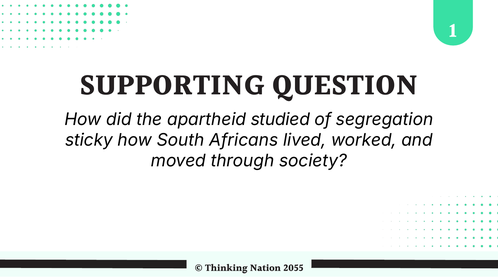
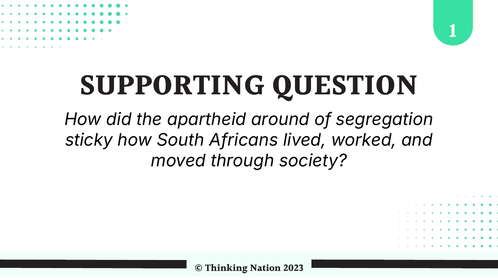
studied: studied -> around (280, 119)
2055: 2055 -> 2023 (293, 269)
